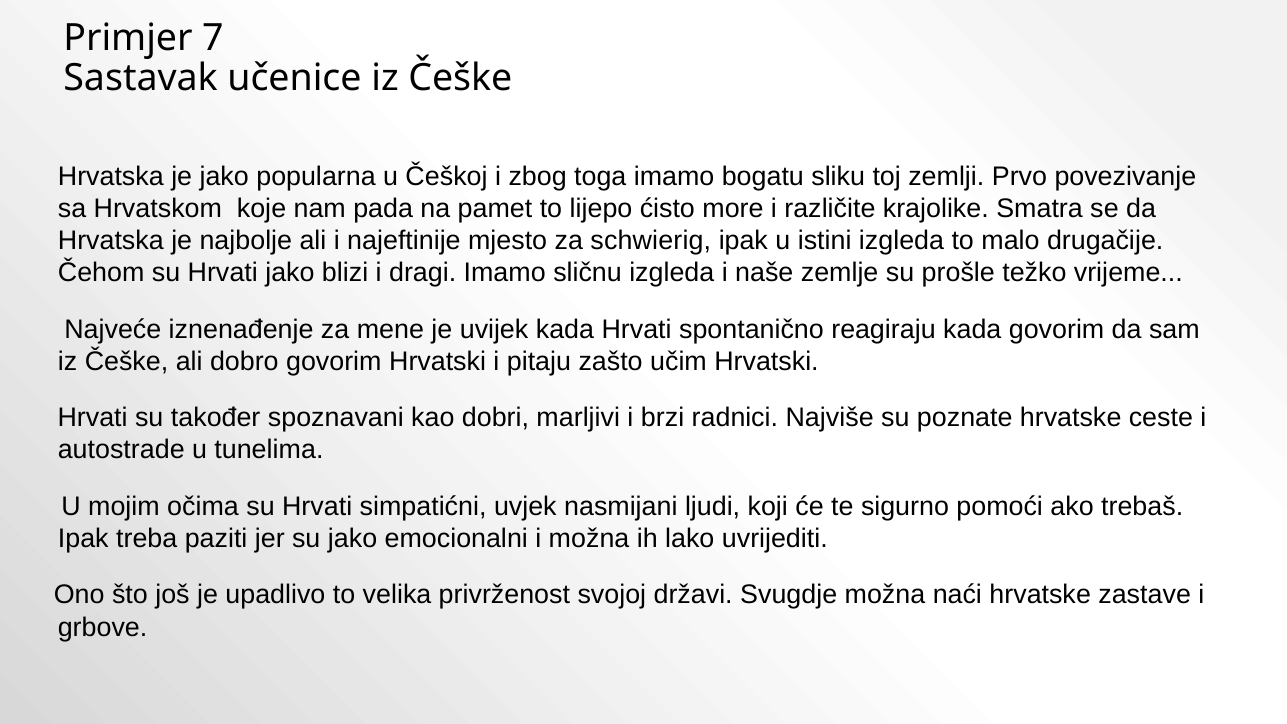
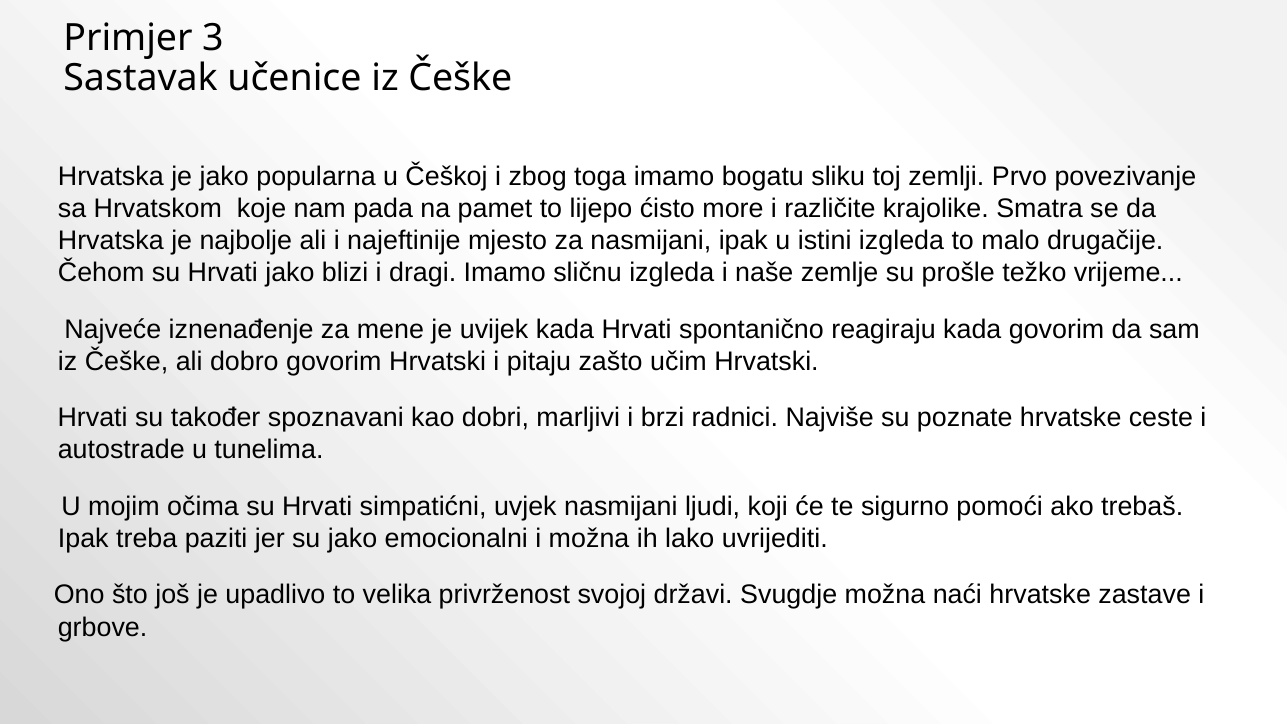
7: 7 -> 3 (213, 38)
za schwierig: schwierig -> nasmijani (651, 241)
